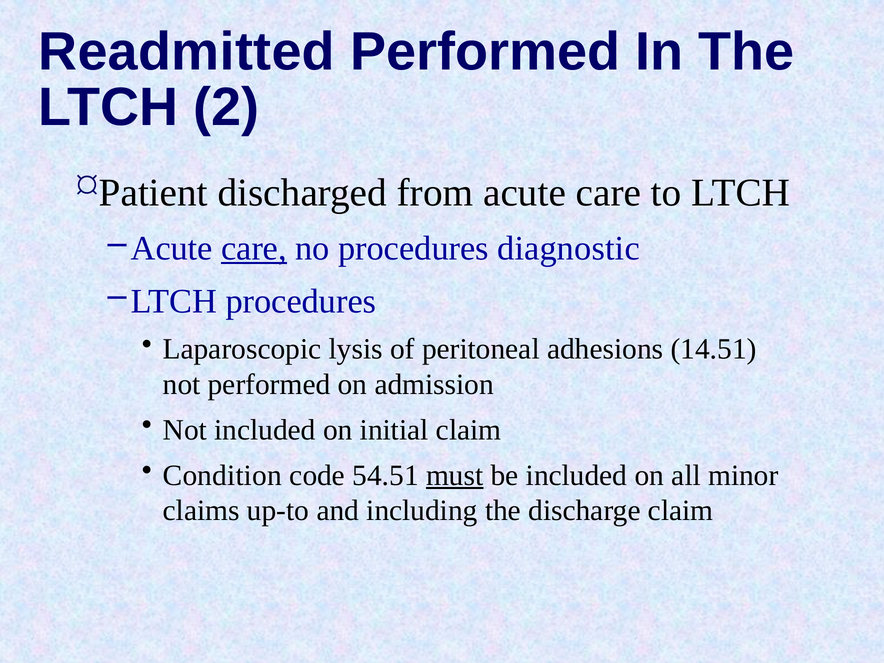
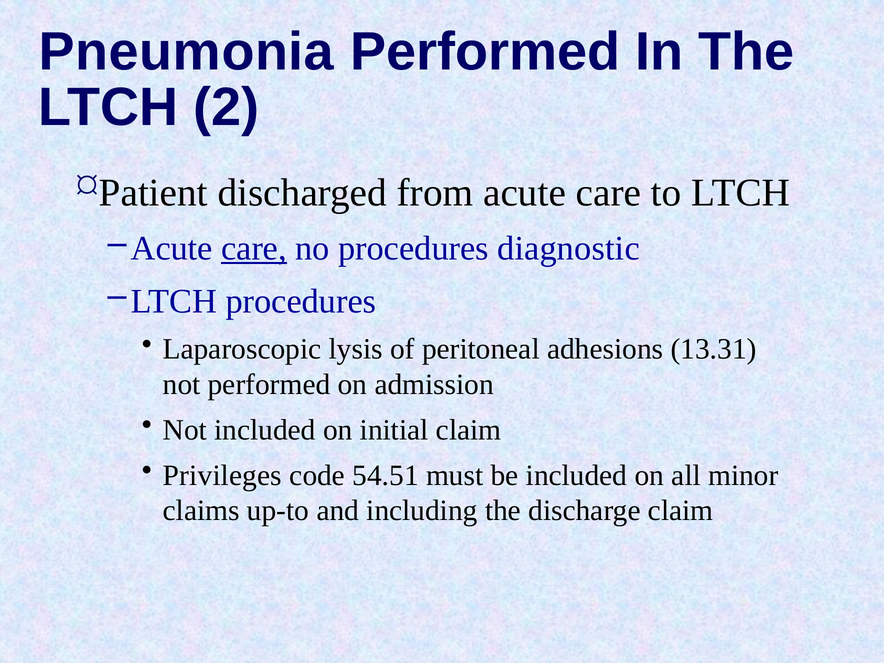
Readmitted: Readmitted -> Pneumonia (186, 52)
14.51: 14.51 -> 13.31 (714, 349)
Condition: Condition -> Privileges (222, 475)
must underline: present -> none (455, 475)
